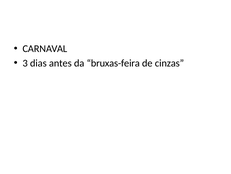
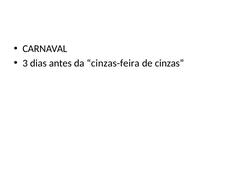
bruxas-feira: bruxas-feira -> cinzas-feira (113, 63)
